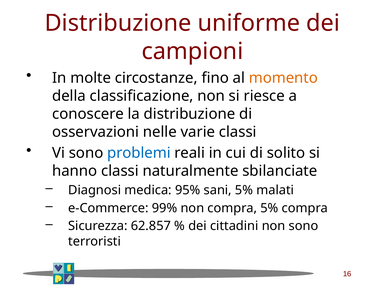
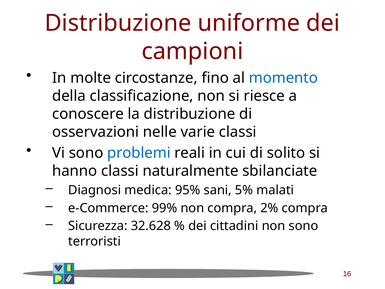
momento colour: orange -> blue (283, 78)
compra 5%: 5% -> 2% (269, 208)
62.857: 62.857 -> 32.628 (151, 226)
